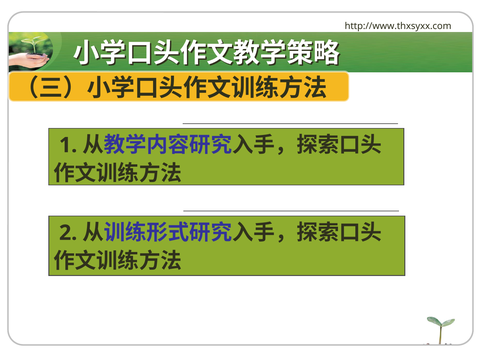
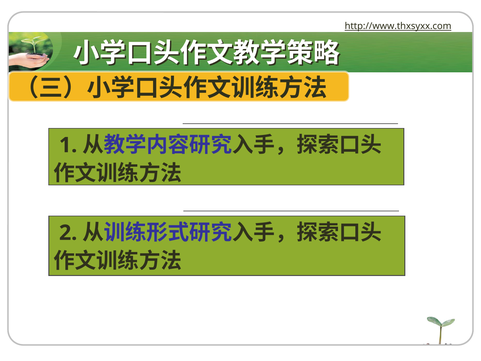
http://www.thxsyxx.com underline: none -> present (398, 26)
